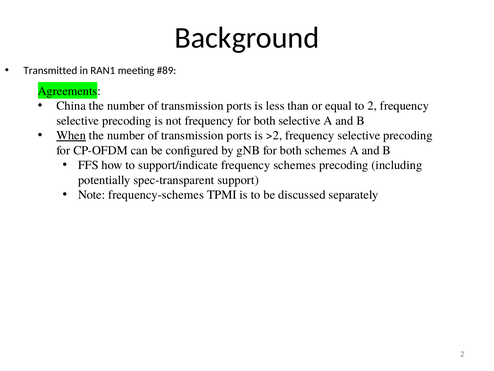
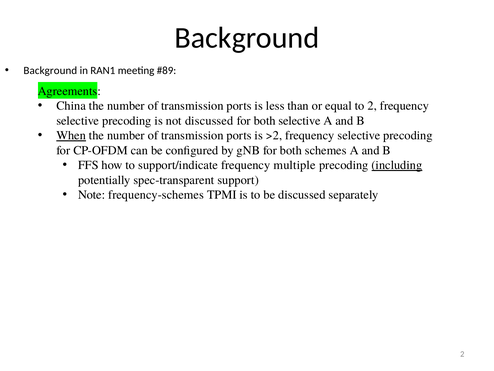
Transmitted: Transmitted -> Background (50, 71)
not frequency: frequency -> discussed (209, 121)
frequency schemes: schemes -> multiple (295, 165)
including underline: none -> present (397, 165)
